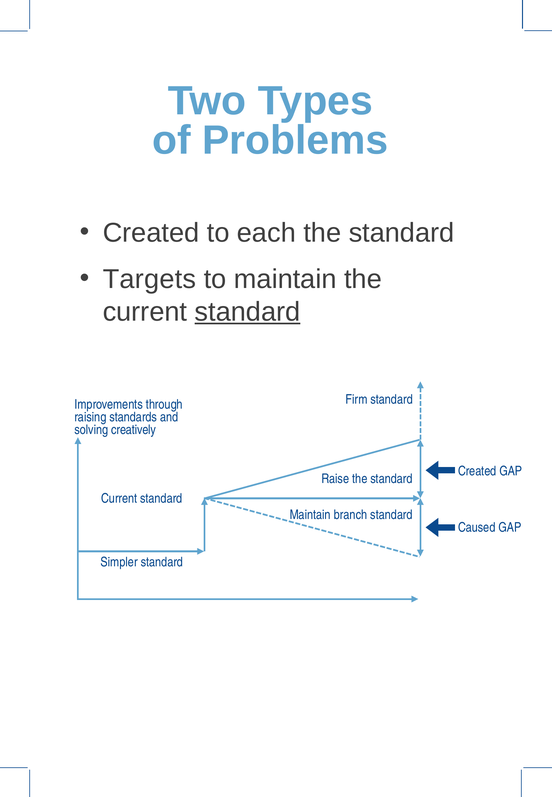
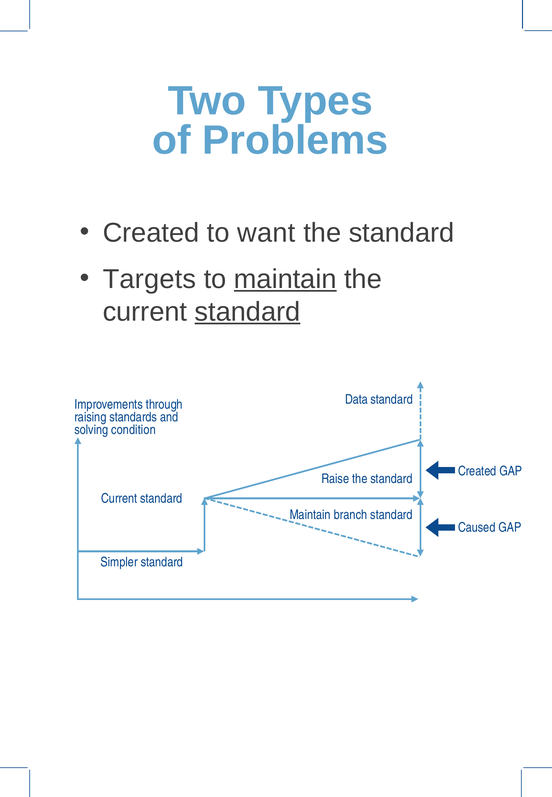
each: each -> want (266, 233)
maintain underline: none -> present (285, 279)
Firm: Firm -> Data (357, 399)
creatively: creatively -> condition (133, 430)
